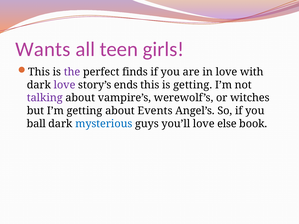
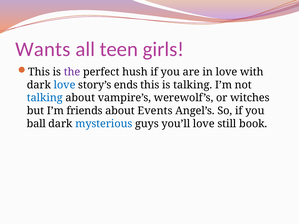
finds: finds -> hush (135, 72)
love colour: purple -> blue (65, 85)
is getting: getting -> talking (193, 85)
talking colour: purple -> blue (45, 98)
I’m getting: getting -> friends (85, 111)
else: else -> still (227, 124)
